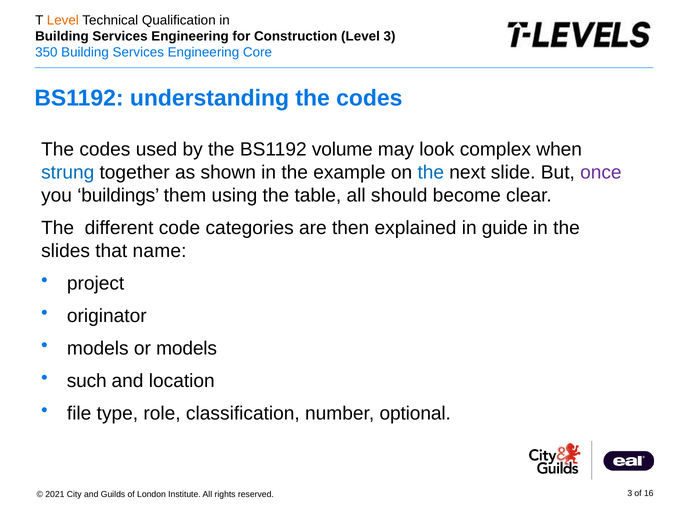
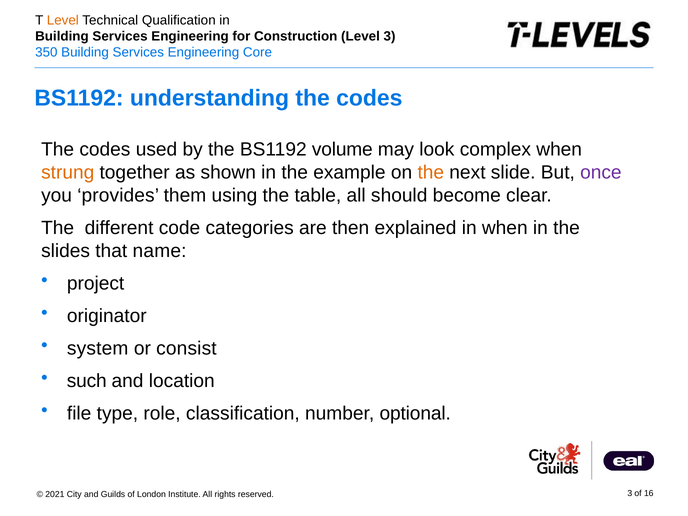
strung colour: blue -> orange (68, 173)
the colour: blue -> orange (431, 173)
buildings: buildings -> provides (118, 195)
in guide: guide -> when (505, 228)
models: models -> system (98, 348)
or models: models -> consist (186, 348)
